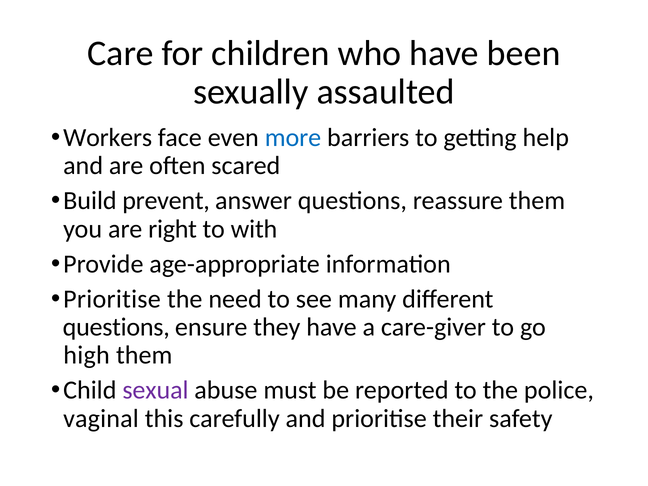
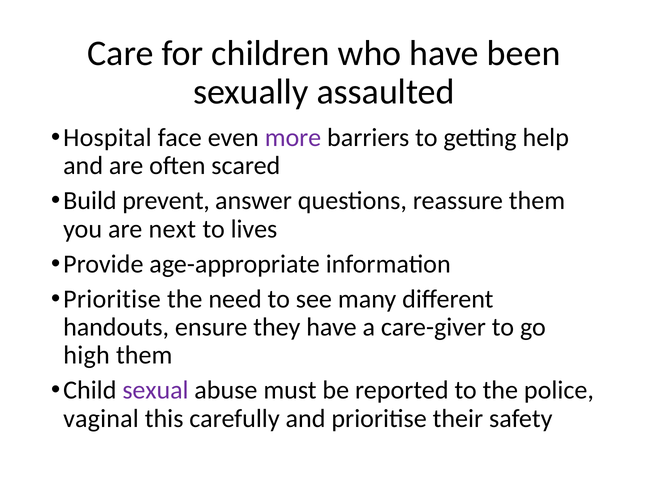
Workers: Workers -> Hospital (107, 138)
more colour: blue -> purple (293, 138)
right: right -> next (172, 229)
with: with -> lives (254, 229)
questions: questions -> handouts (116, 327)
